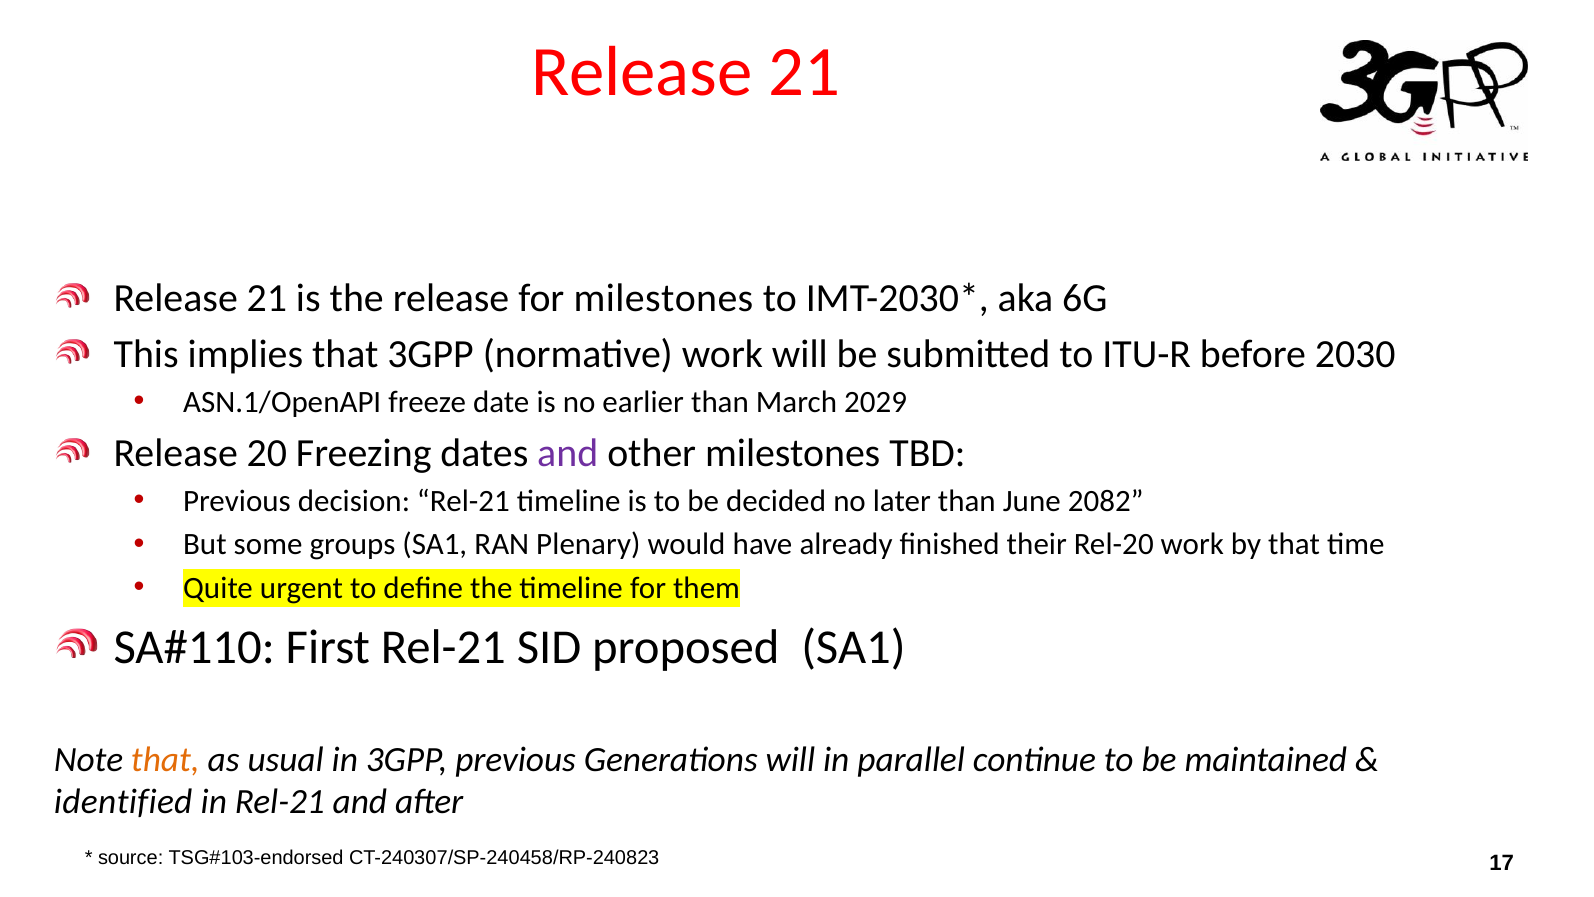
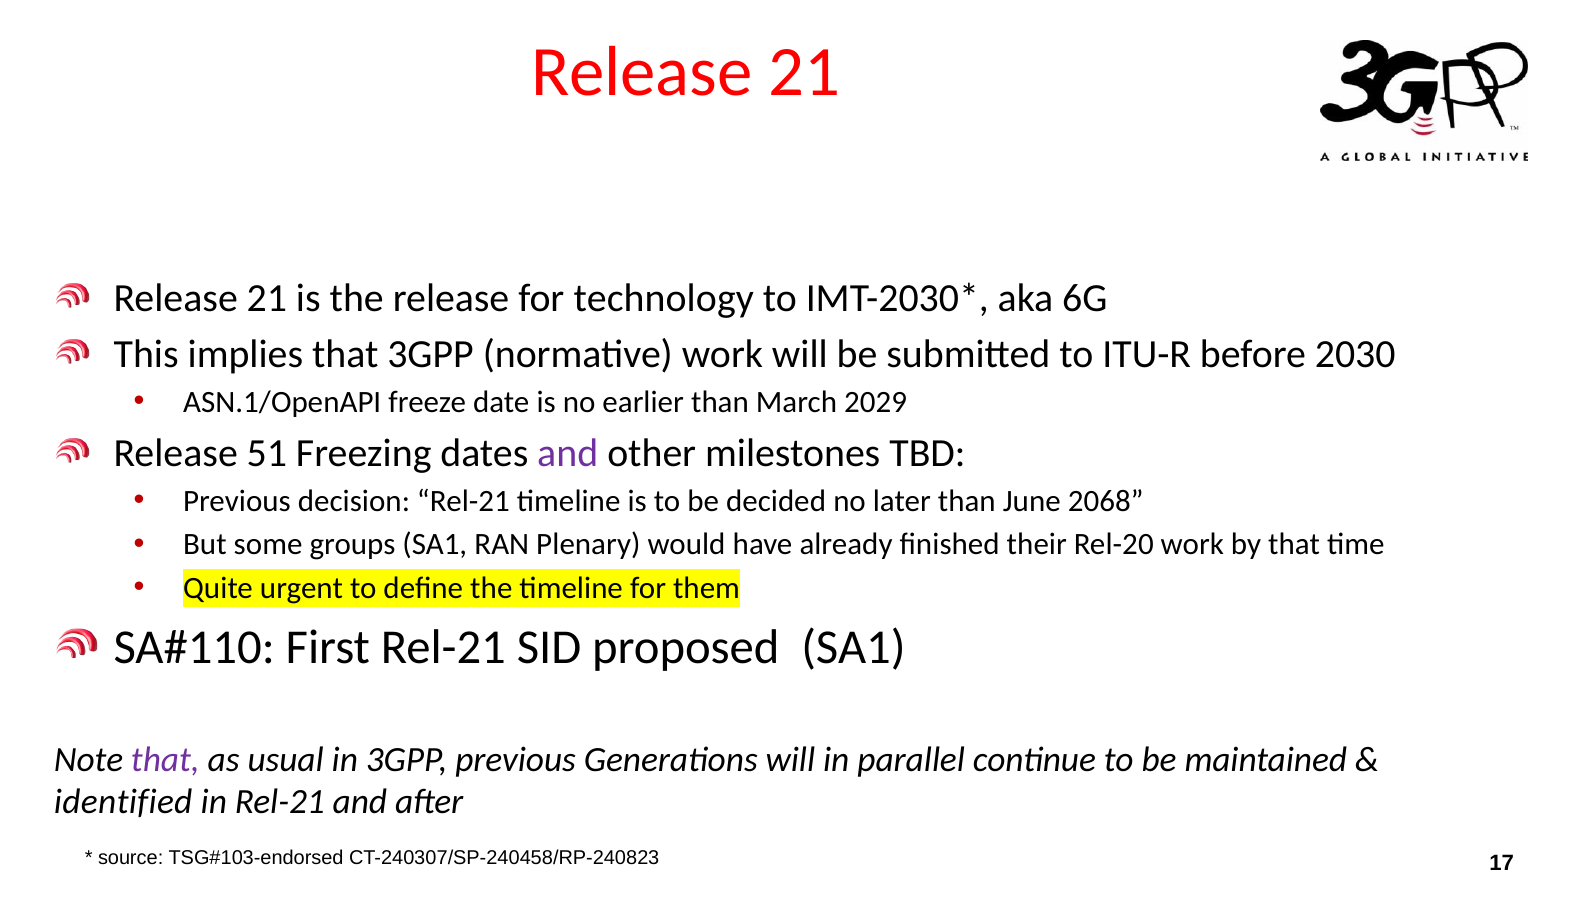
for milestones: milestones -> technology (664, 298)
20: 20 -> 51 (267, 453)
2082: 2082 -> 2068 (1106, 501)
that colour: orange -> purple (165, 759)
